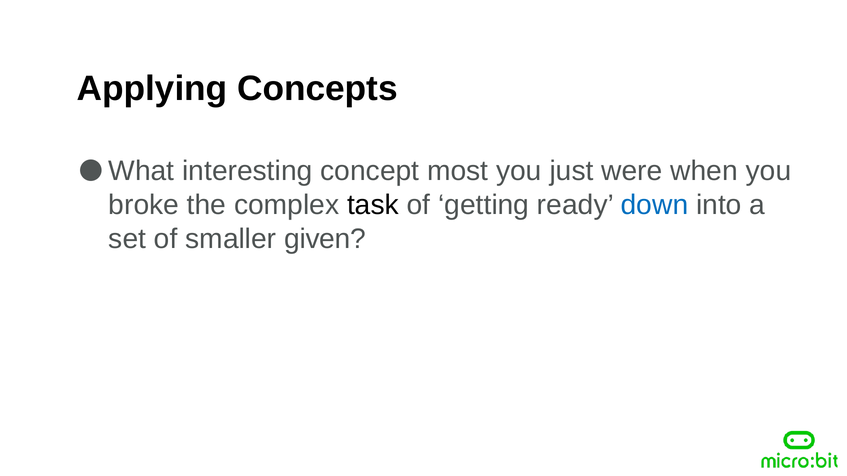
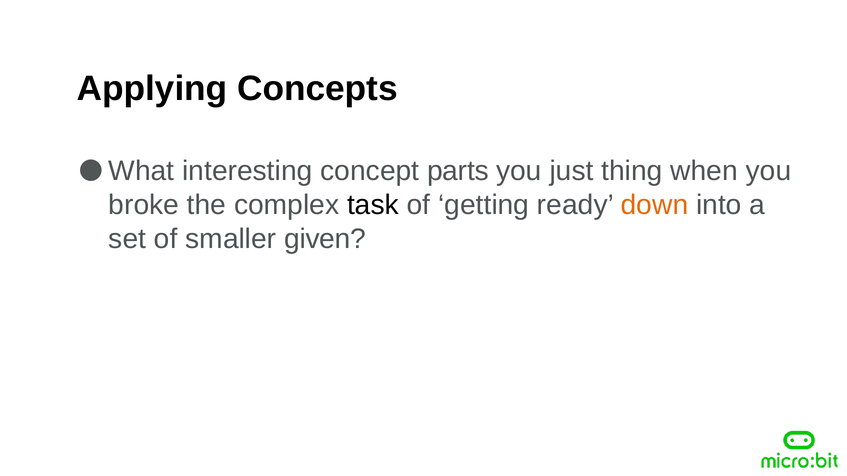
most: most -> parts (458, 171)
were: were -> thing (632, 171)
down colour: blue -> orange (654, 205)
